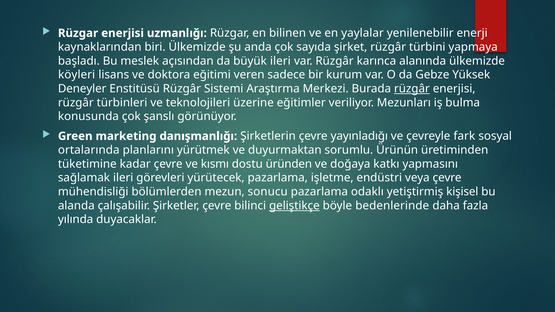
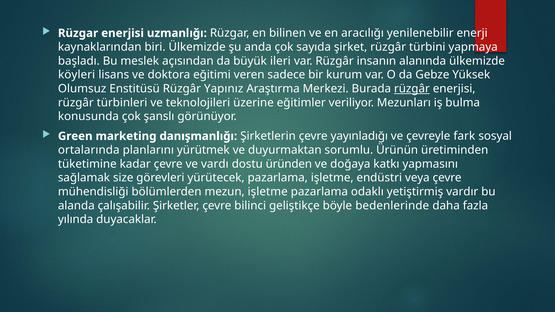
yaylalar: yaylalar -> aracılığı (363, 33)
karınca: karınca -> insanın (376, 61)
Deneyler: Deneyler -> Olumsuz (82, 89)
Sistemi: Sistemi -> Yapınız (224, 89)
kısmı: kısmı -> vardı (215, 164)
sağlamak ileri: ileri -> size (123, 178)
mezun sonucu: sonucu -> işletme (268, 192)
kişisel: kişisel -> vardır (462, 192)
geliştikçe underline: present -> none (294, 206)
